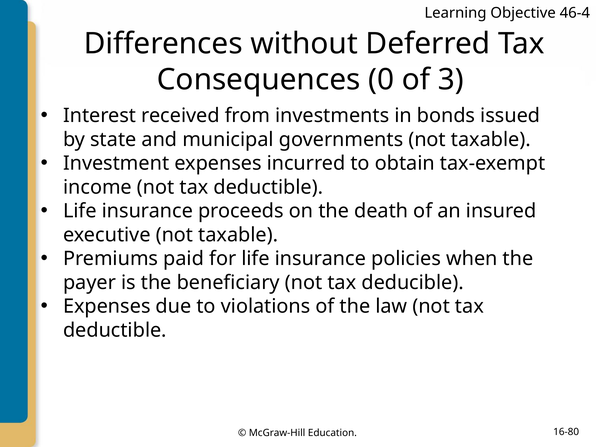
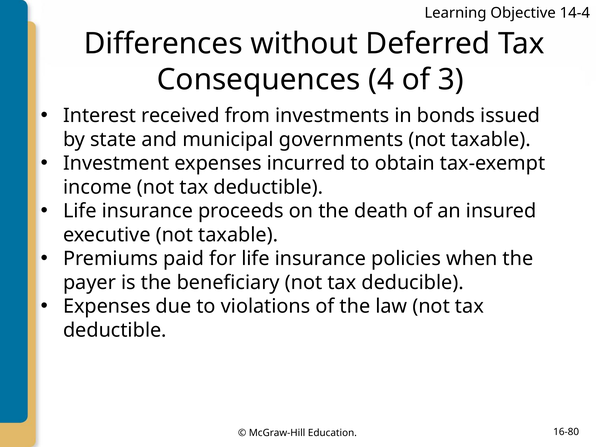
46-4: 46-4 -> 14-4 (575, 13)
0: 0 -> 4 (381, 80)
